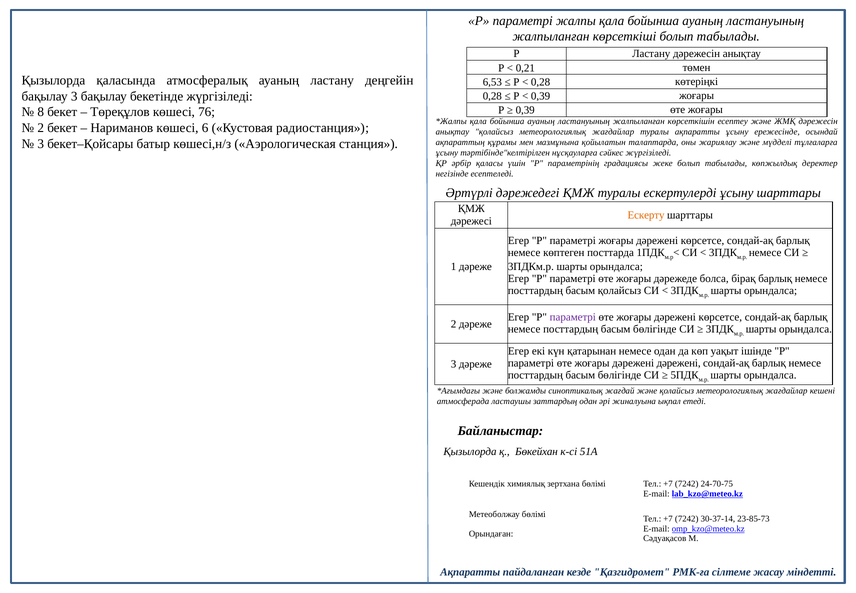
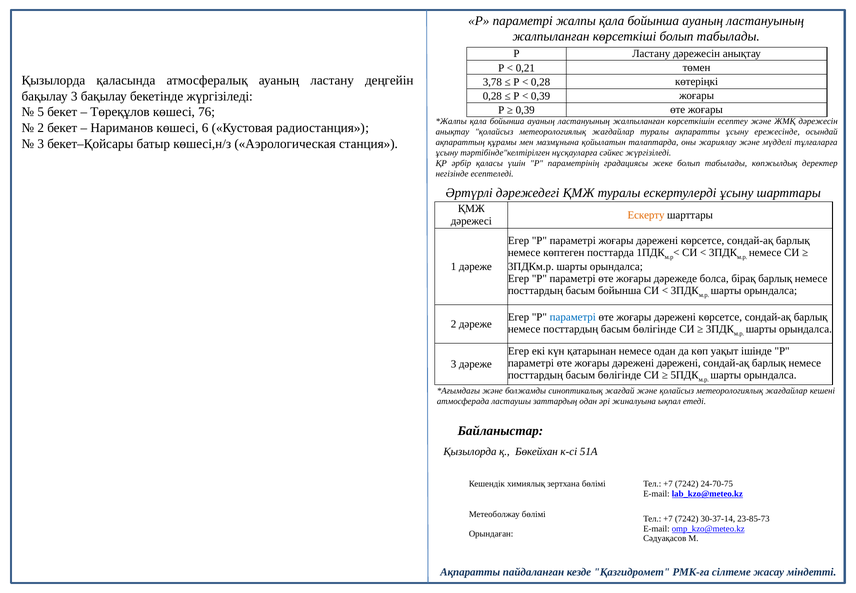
6,53: 6,53 -> 3,78 (492, 82)
8: 8 -> 5 (41, 112)
басым қолайсыз: қолайсыз -> бойынша (619, 291)
параметрі colour: purple -> blue (573, 317)
